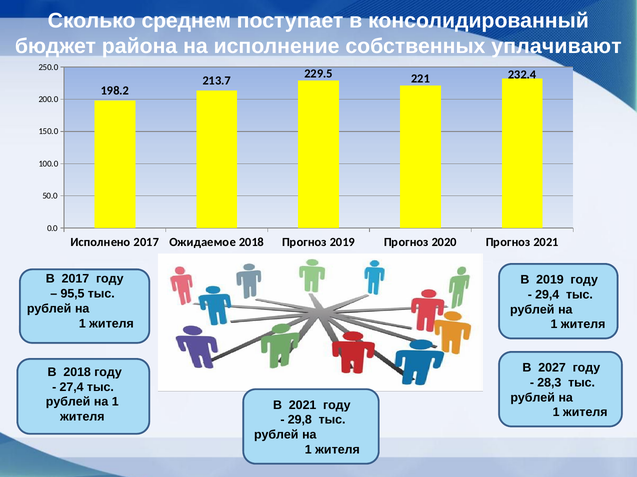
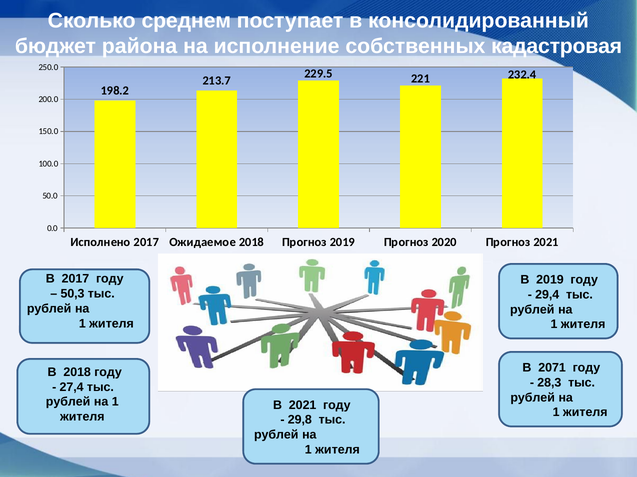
уплачивают: уплачивают -> кадастровая (557, 46)
95,5: 95,5 -> 50,3 (73, 294)
2027: 2027 -> 2071 (552, 368)
